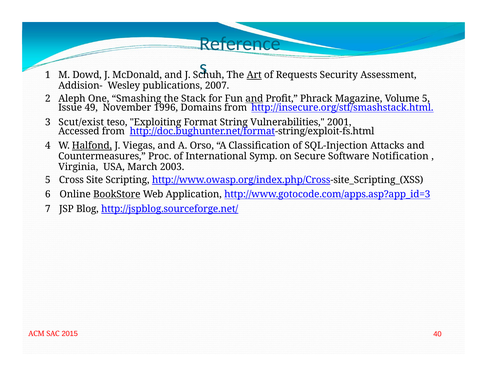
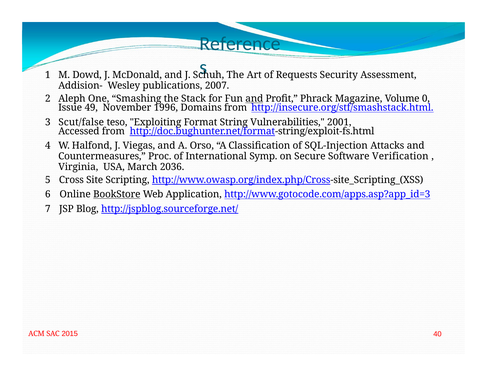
Art underline: present -> none (254, 75)
Volume 5: 5 -> 0 (426, 99)
Scut/exist: Scut/exist -> Scut/false (81, 122)
Halfond underline: present -> none (92, 146)
Notification: Notification -> Verification (400, 157)
2003: 2003 -> 2036 (172, 167)
